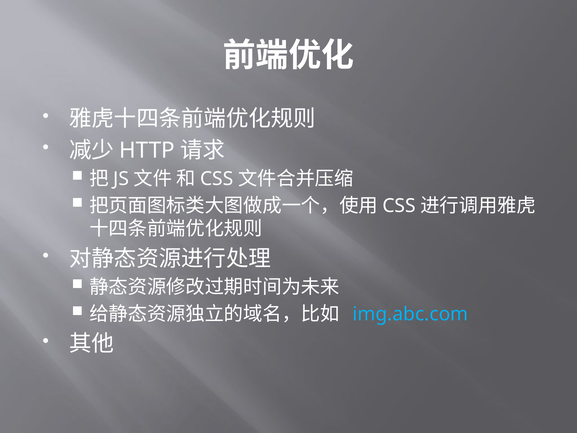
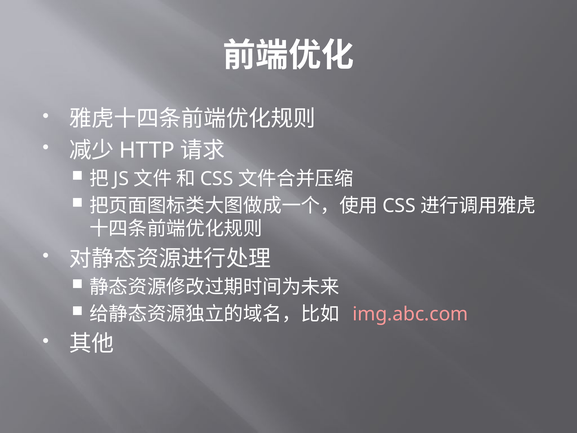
img.abc.com colour: light blue -> pink (410, 314)
